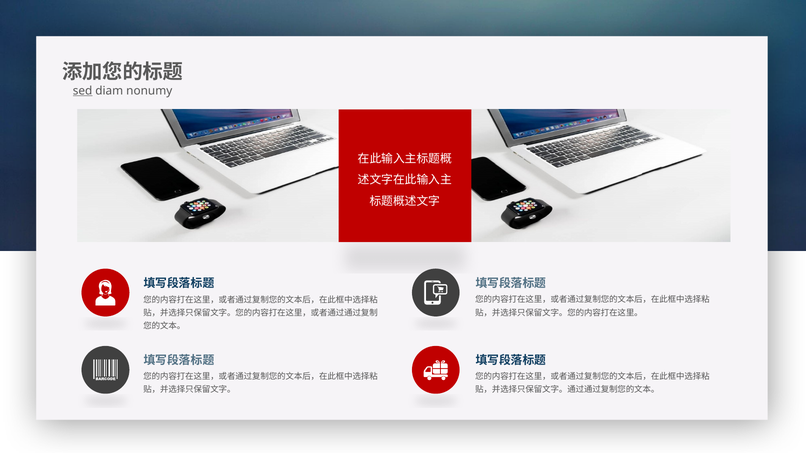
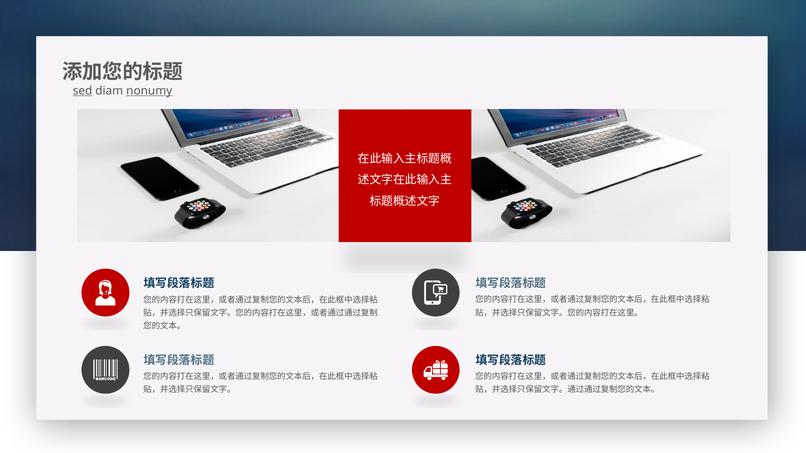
nonumy underline: none -> present (149, 91)
